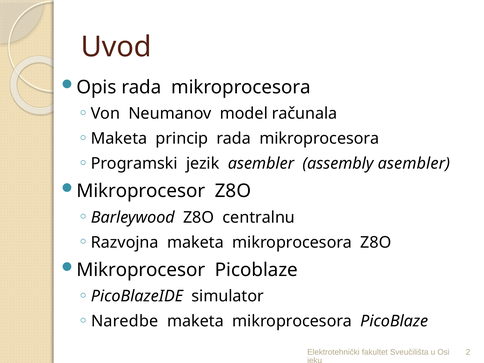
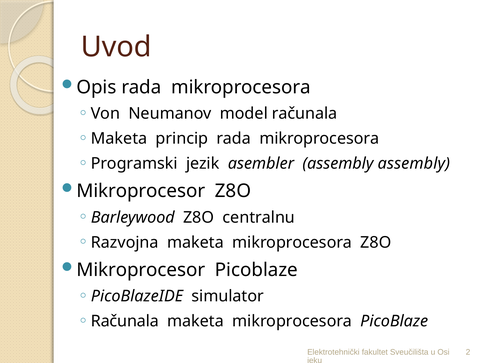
assembly asembler: asembler -> assembly (414, 164)
Naredbe: Naredbe -> Računala (125, 321)
